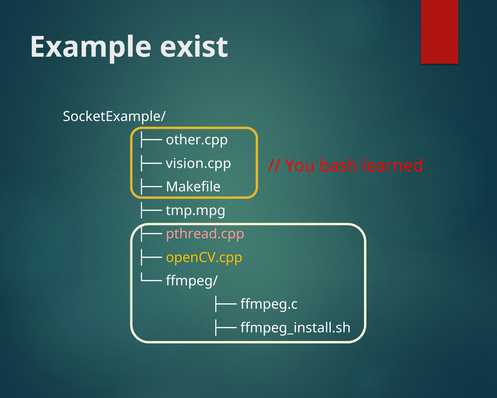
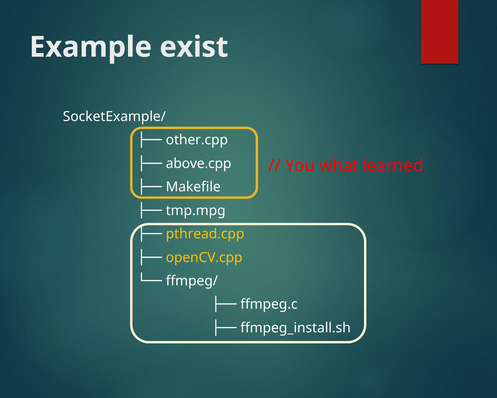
vision.cpp: vision.cpp -> above.cpp (199, 163)
bash: bash -> what (339, 166)
pthread.cpp colour: pink -> yellow (205, 234)
